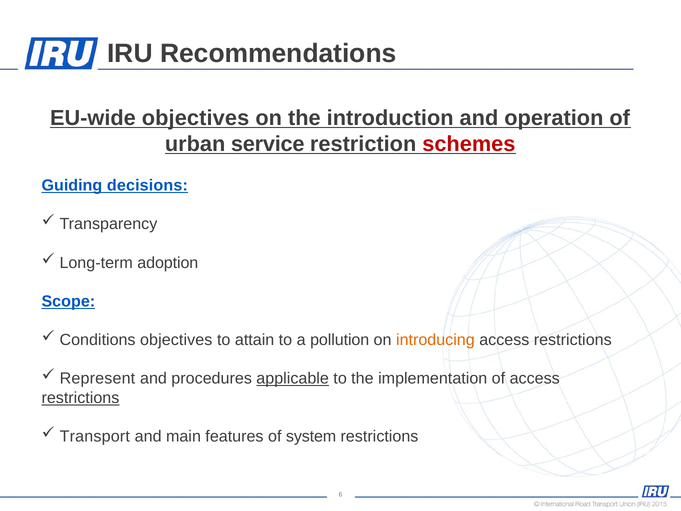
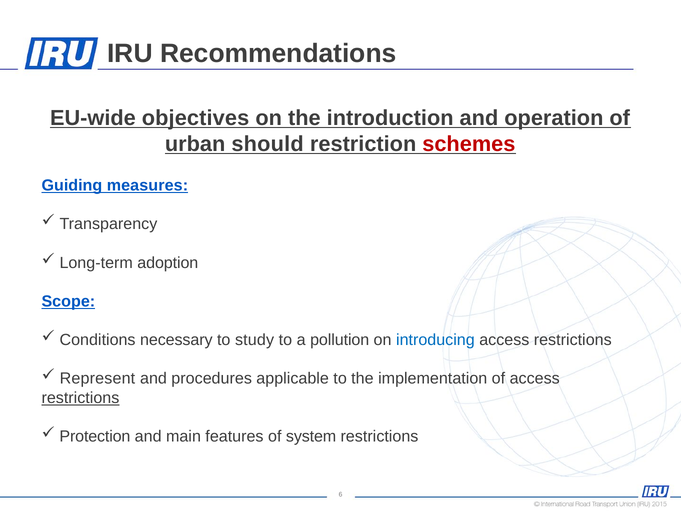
service: service -> should (268, 144)
decisions: decisions -> measures (147, 185)
Conditions objectives: objectives -> necessary (176, 340)
attain: attain -> study (255, 340)
introducing colour: orange -> blue (435, 340)
applicable underline: present -> none (293, 378)
Transport: Transport -> Protection (95, 436)
